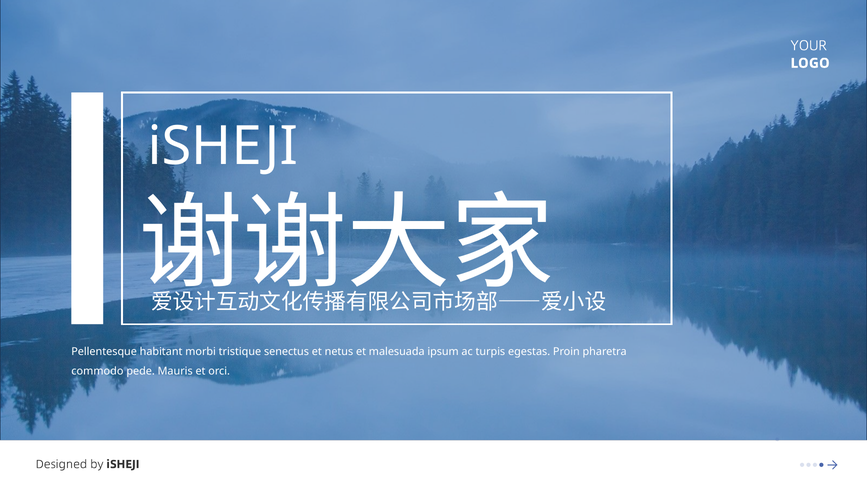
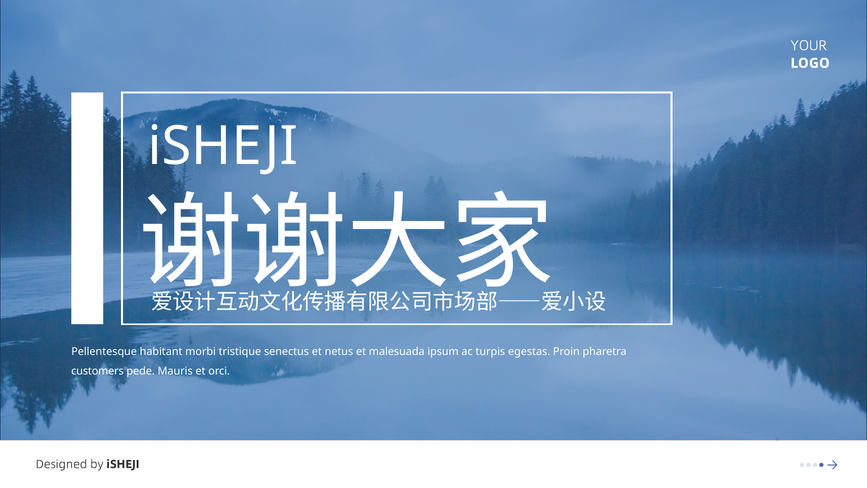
commodo: commodo -> customers (98, 371)
